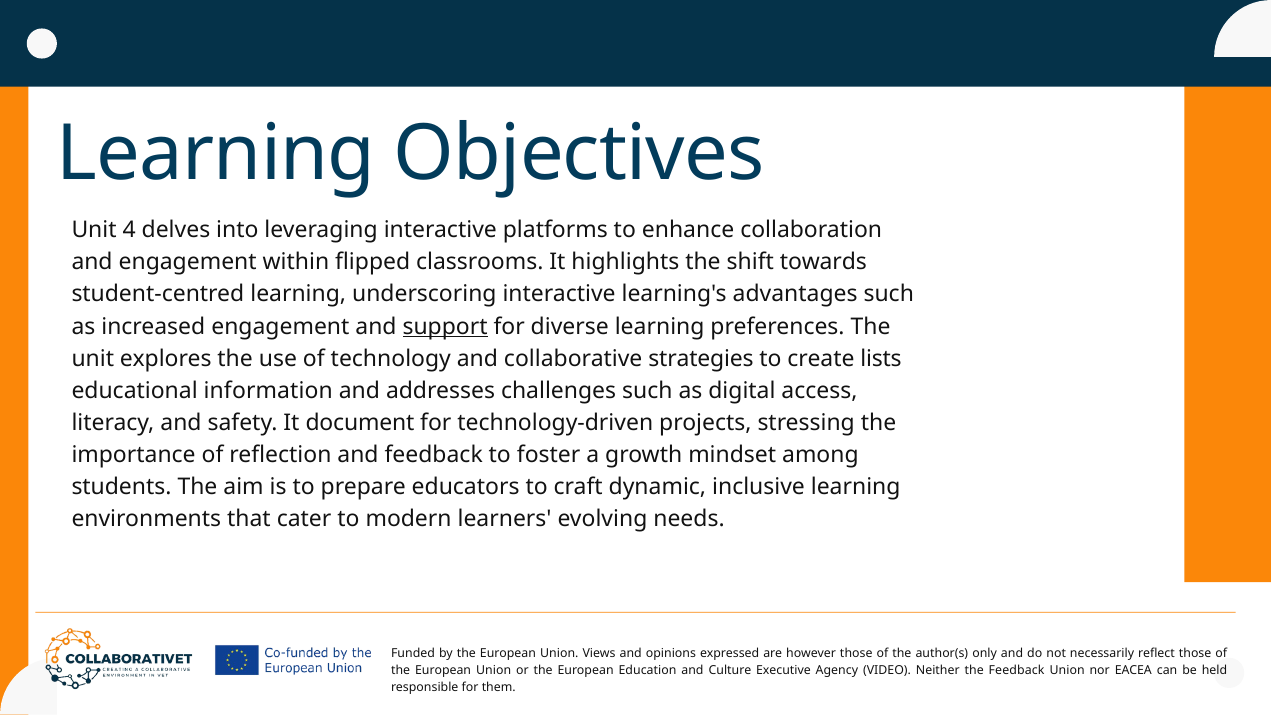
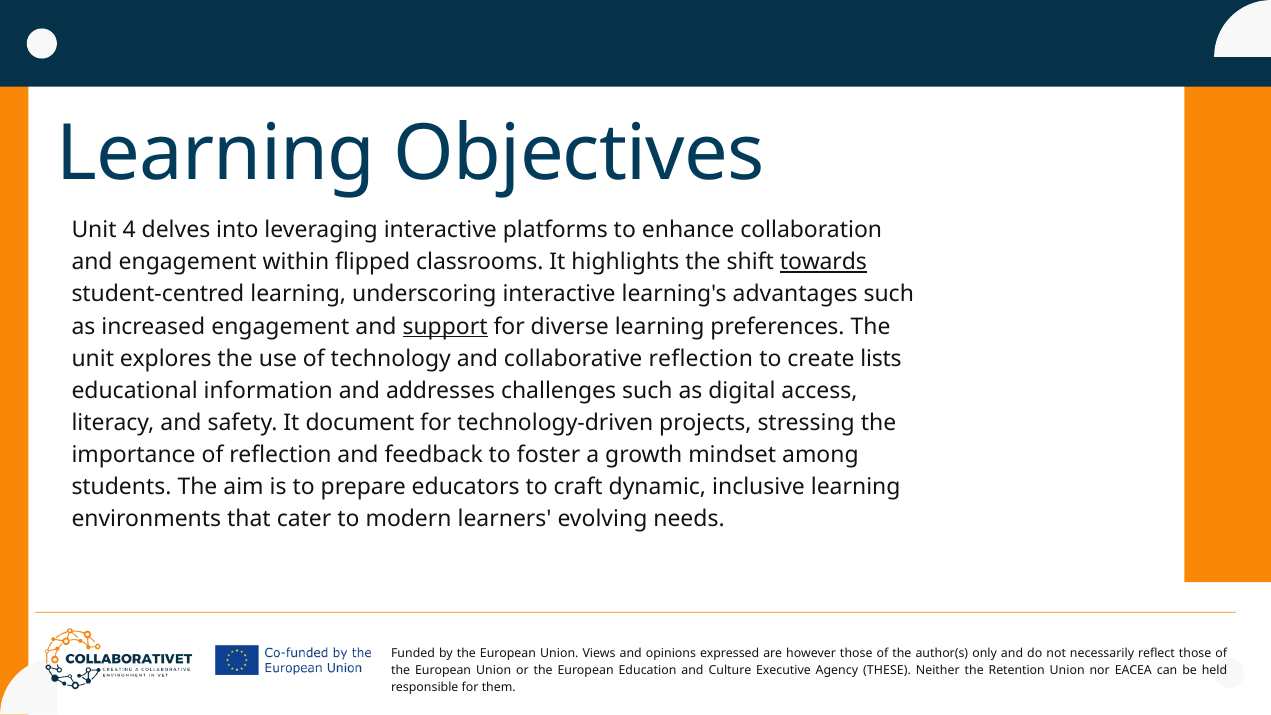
towards underline: none -> present (823, 262)
collaborative strategies: strategies -> reflection (701, 359)
VIDEO: VIDEO -> THESE (887, 670)
the Feedback: Feedback -> Retention (1017, 670)
